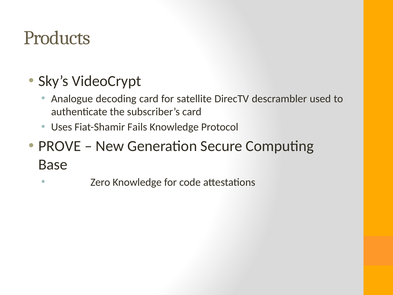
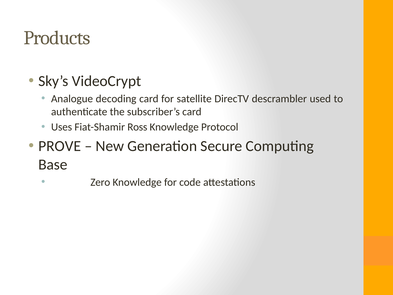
Fails: Fails -> Ross (137, 127)
